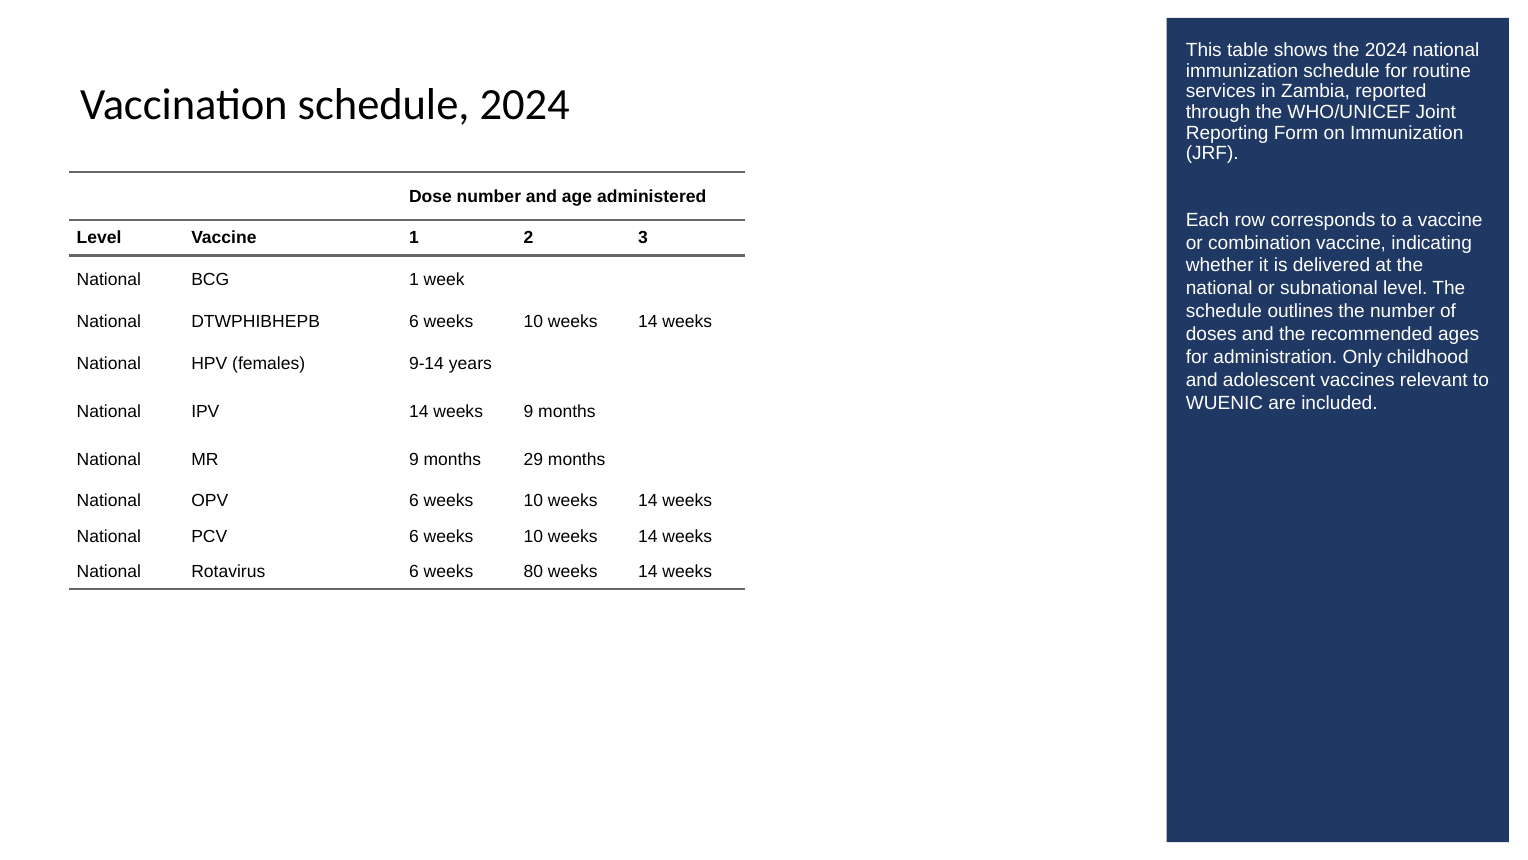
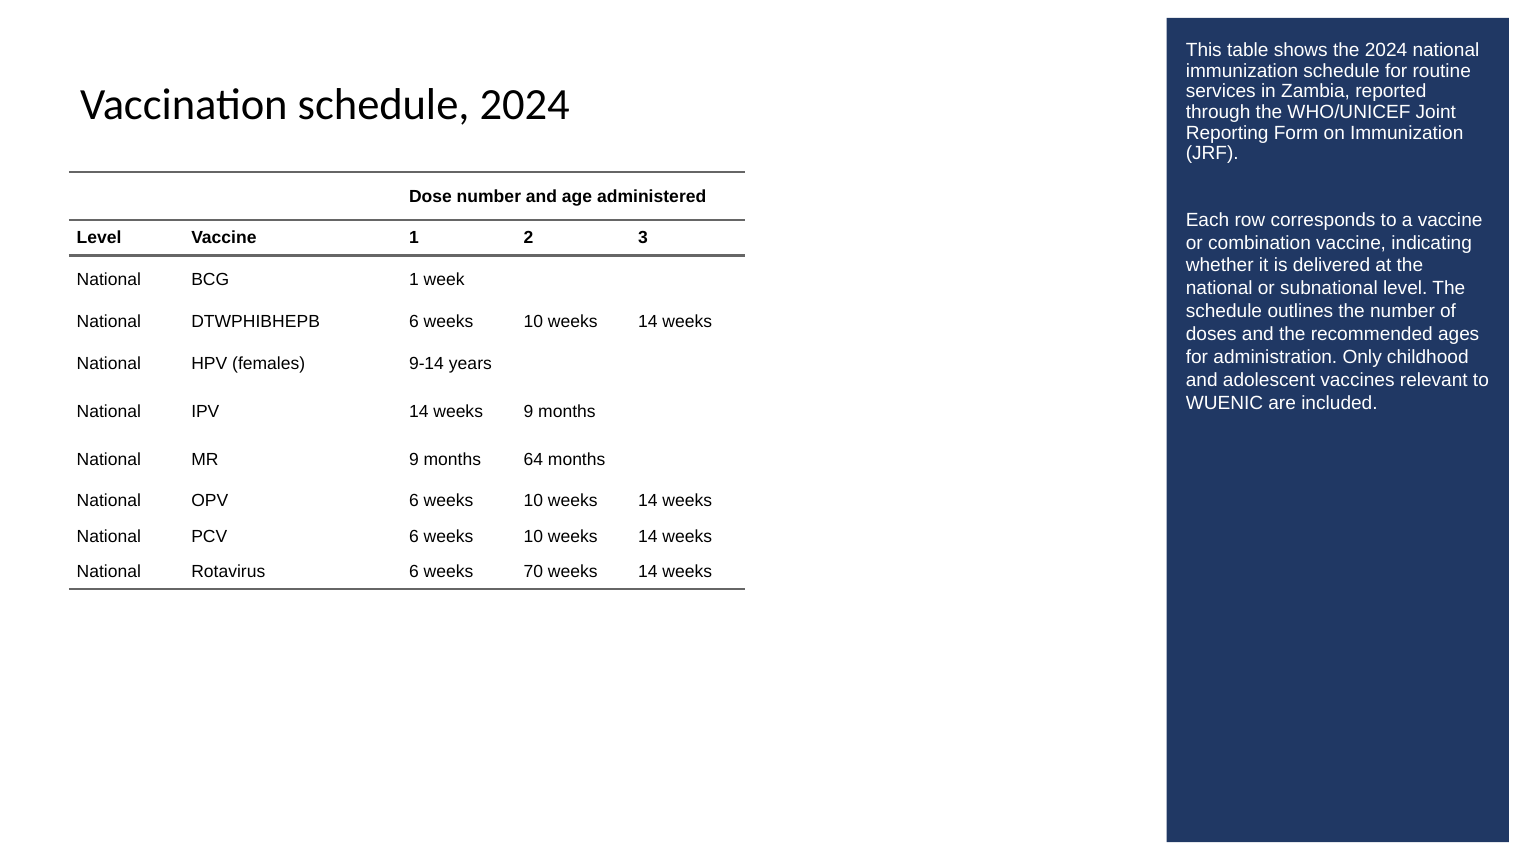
29: 29 -> 64 (533, 459)
80: 80 -> 70 (533, 572)
